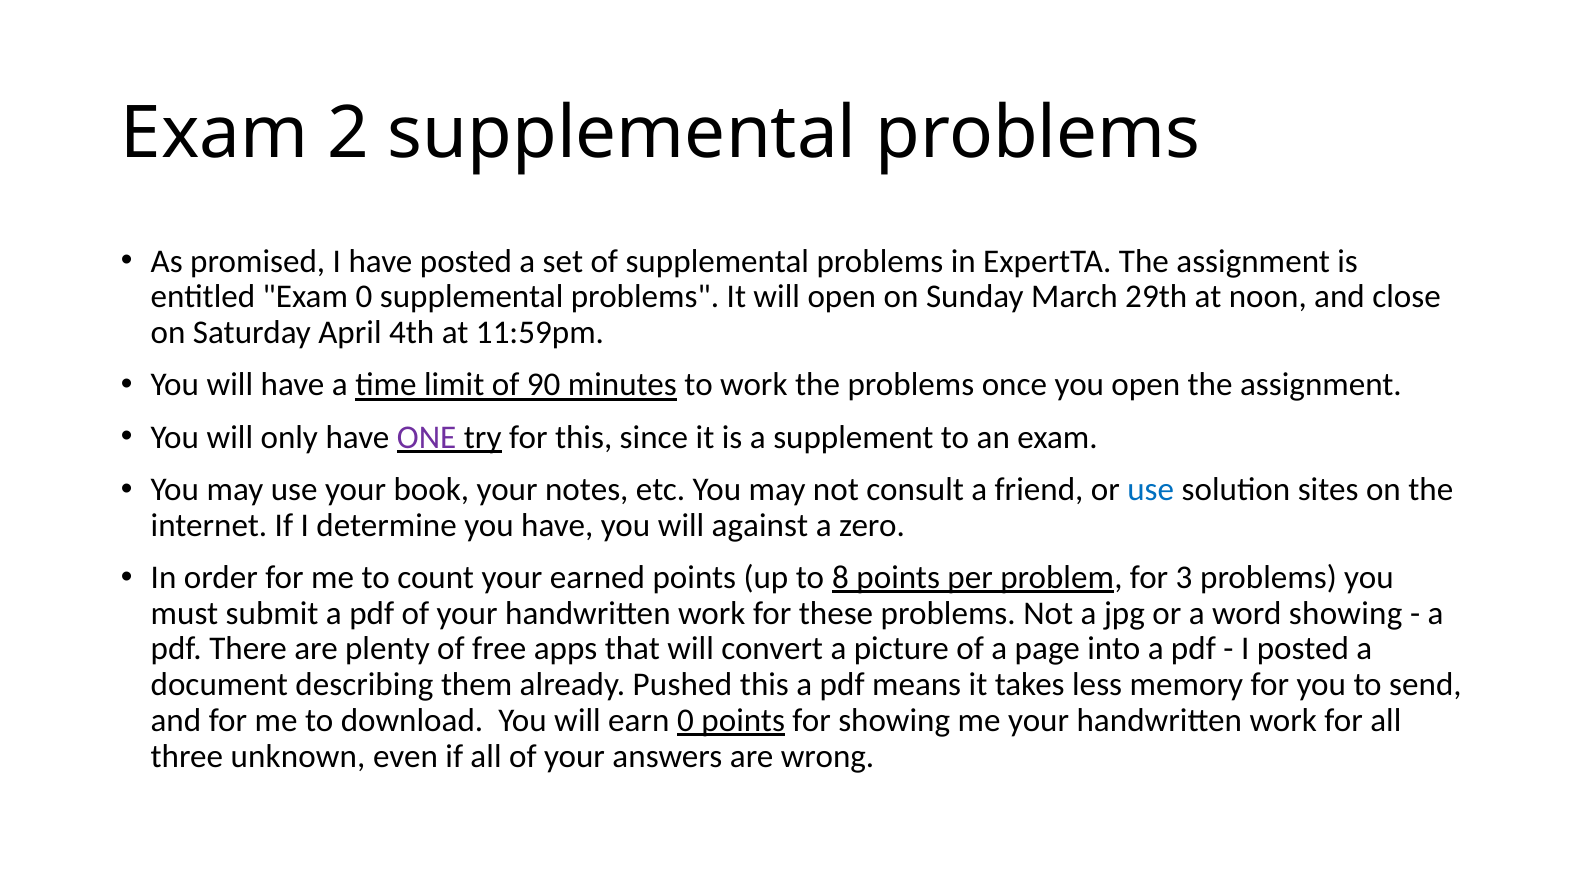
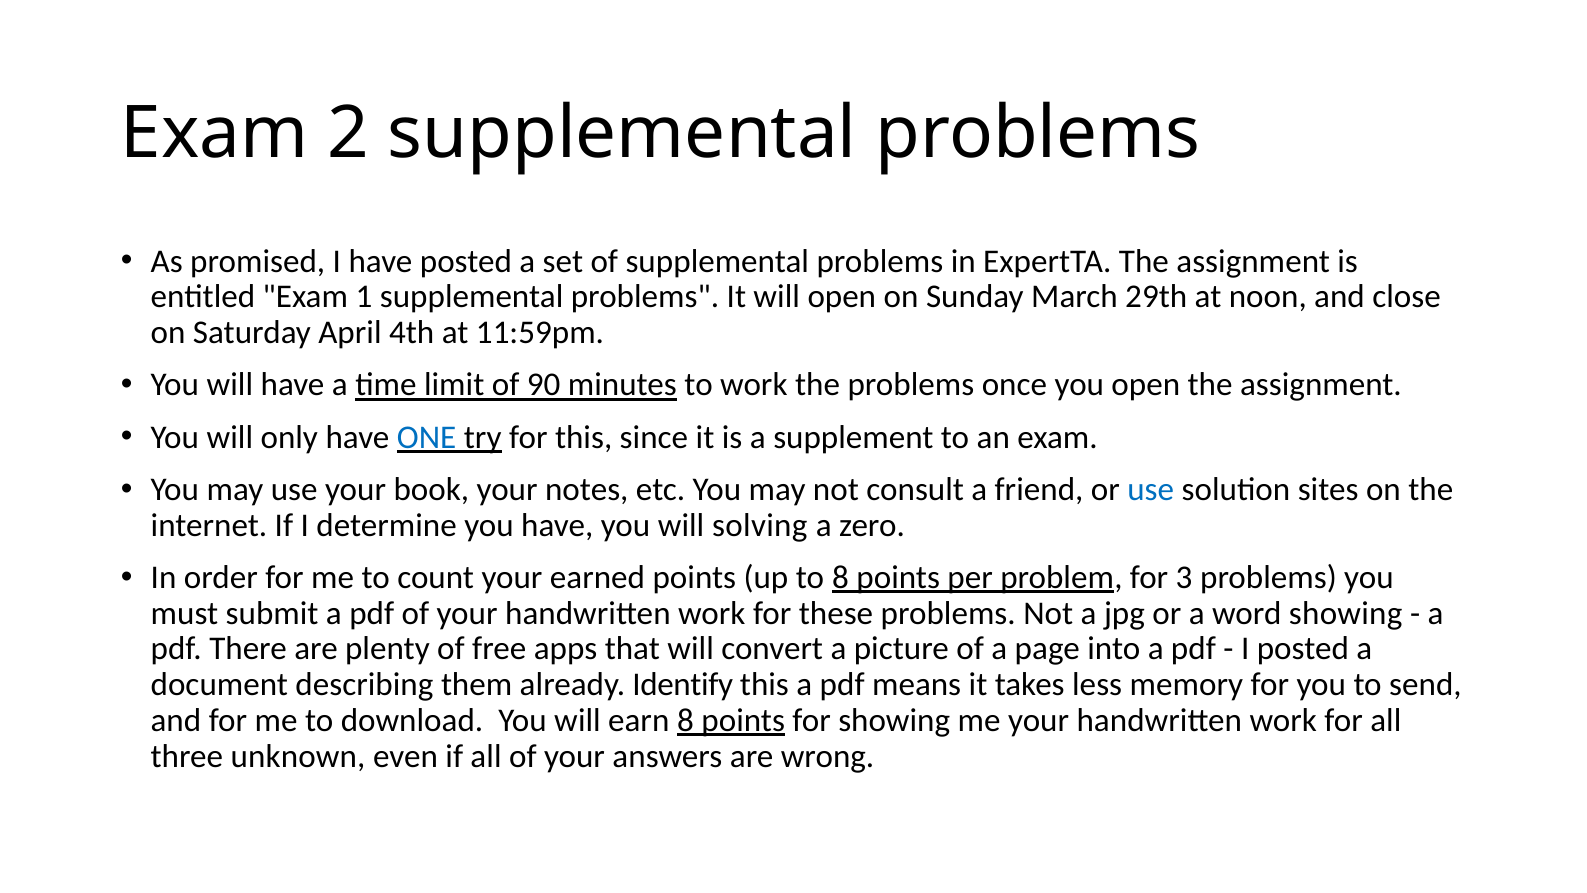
Exam 0: 0 -> 1 (364, 297)
ONE colour: purple -> blue (427, 437)
against: against -> solving (760, 525)
Pushed: Pushed -> Identify (683, 684)
earn 0: 0 -> 8 (686, 720)
